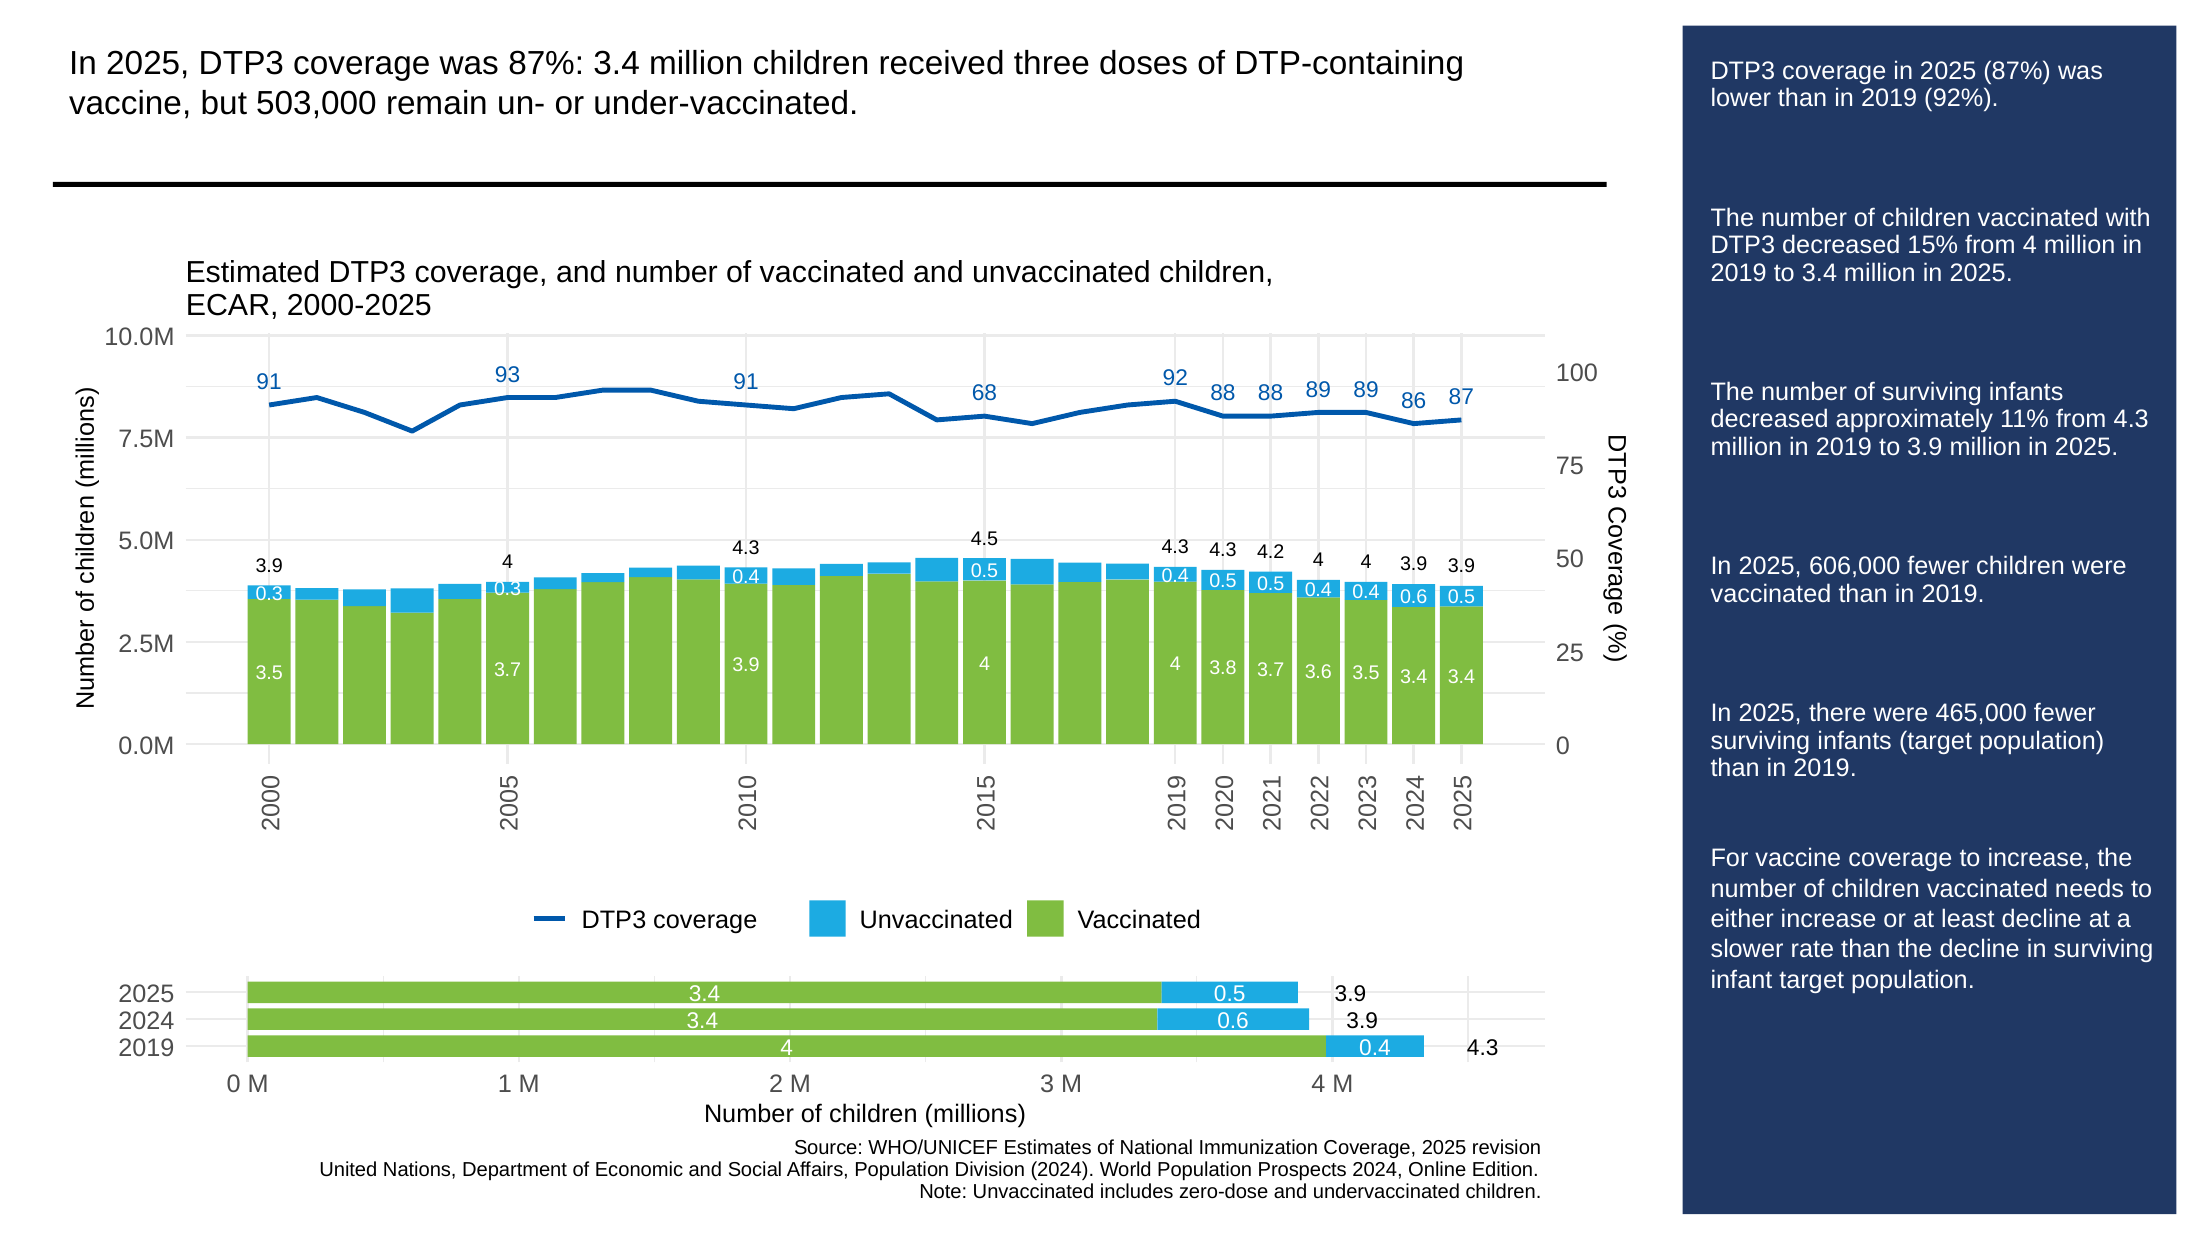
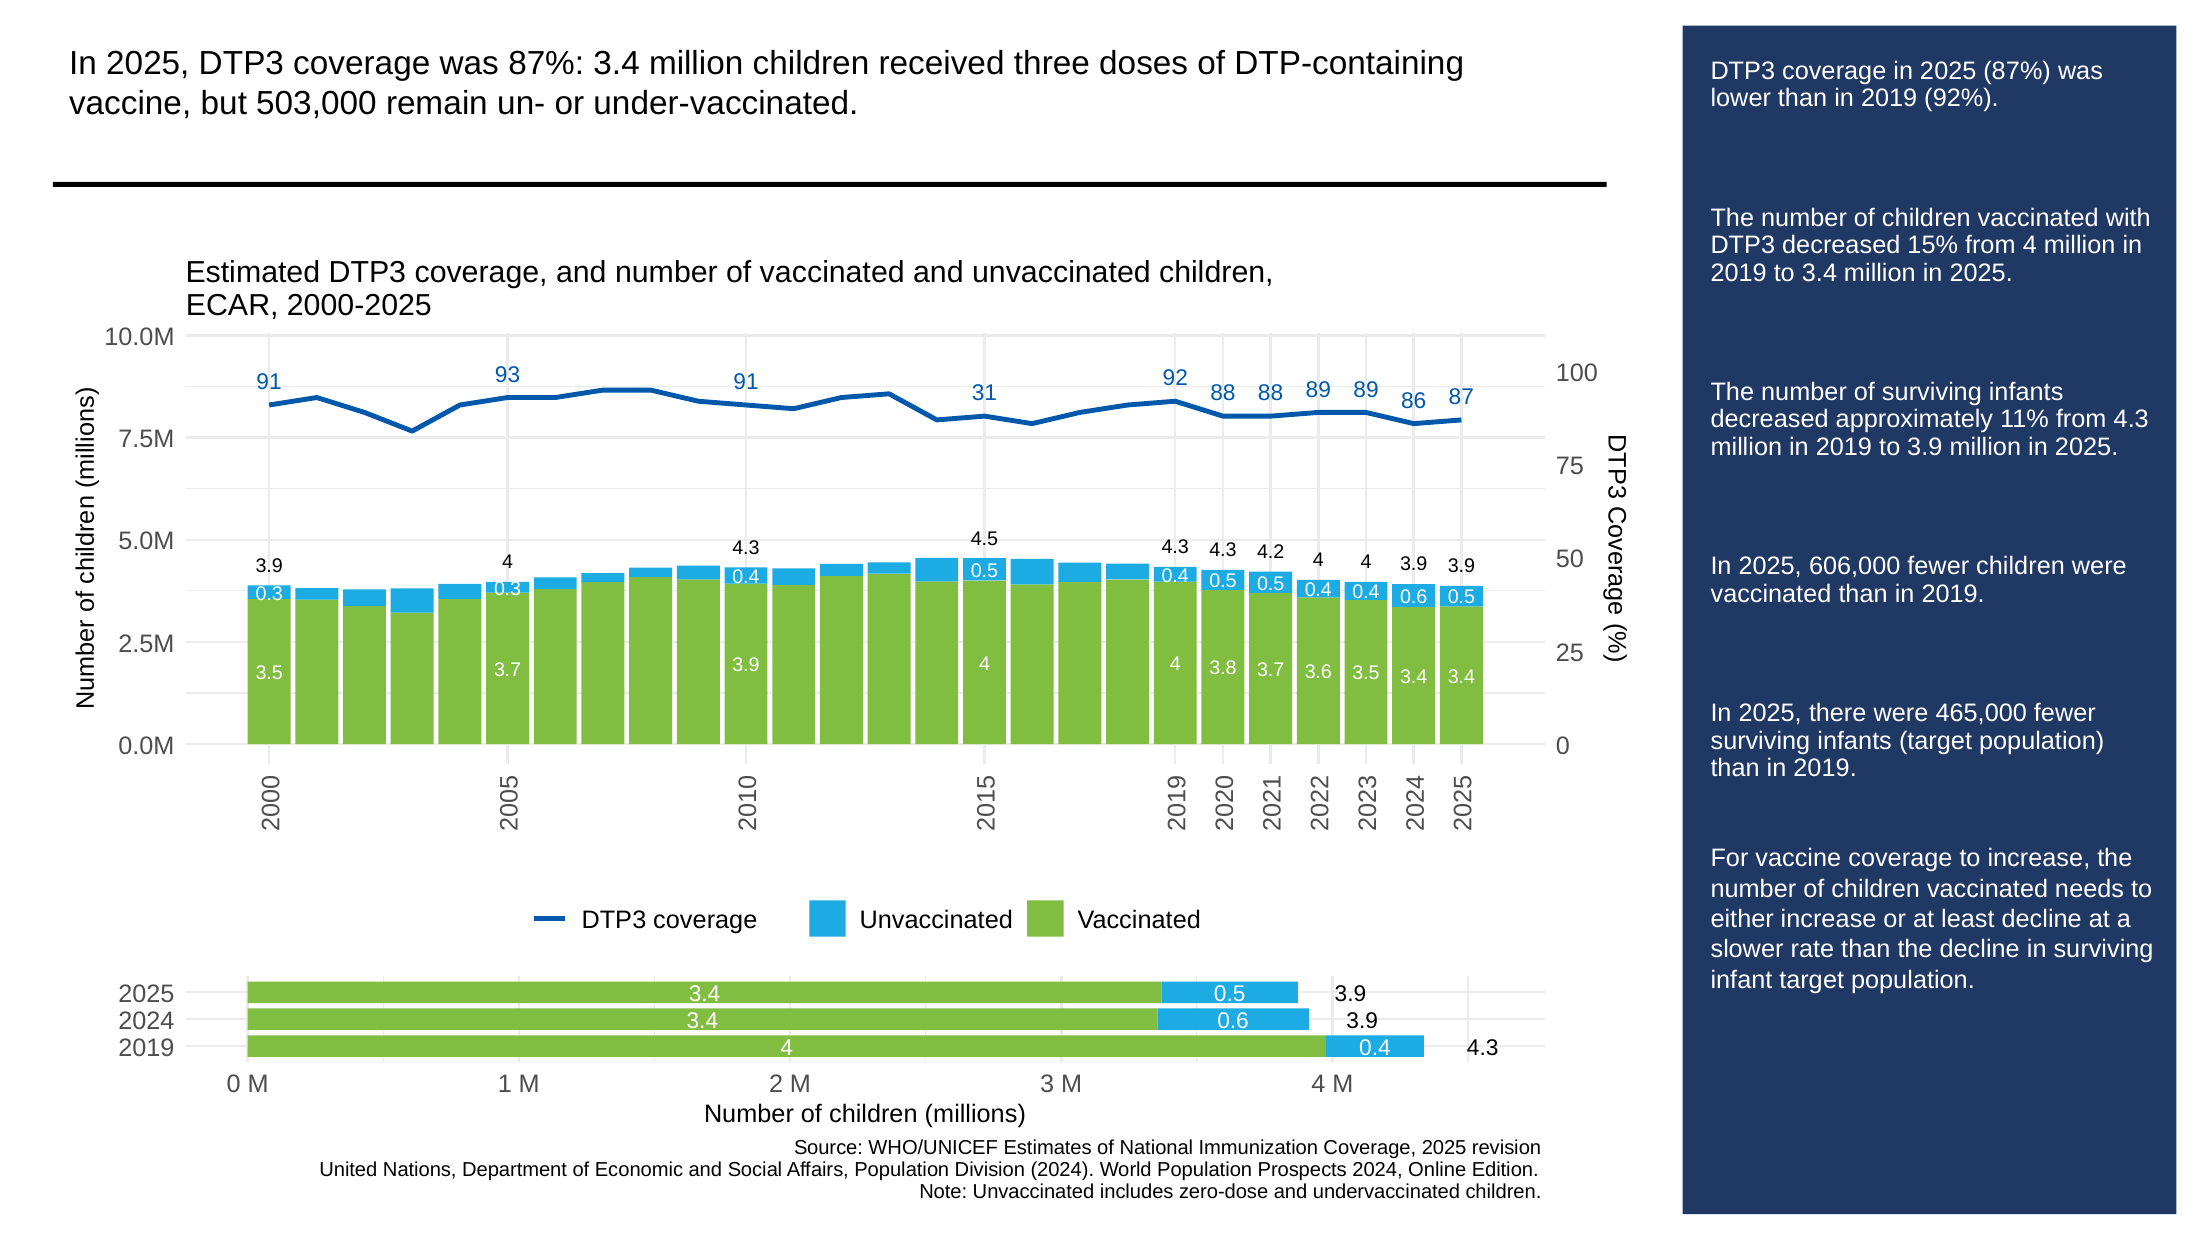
68: 68 -> 31 (984, 393)
